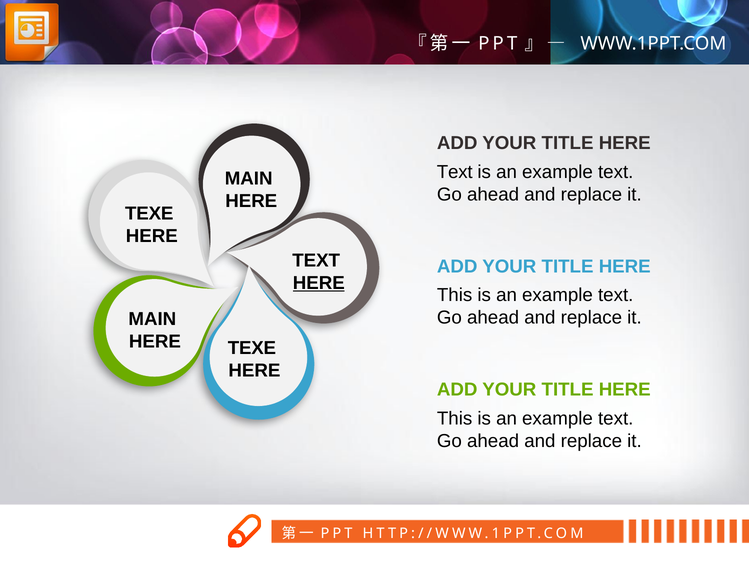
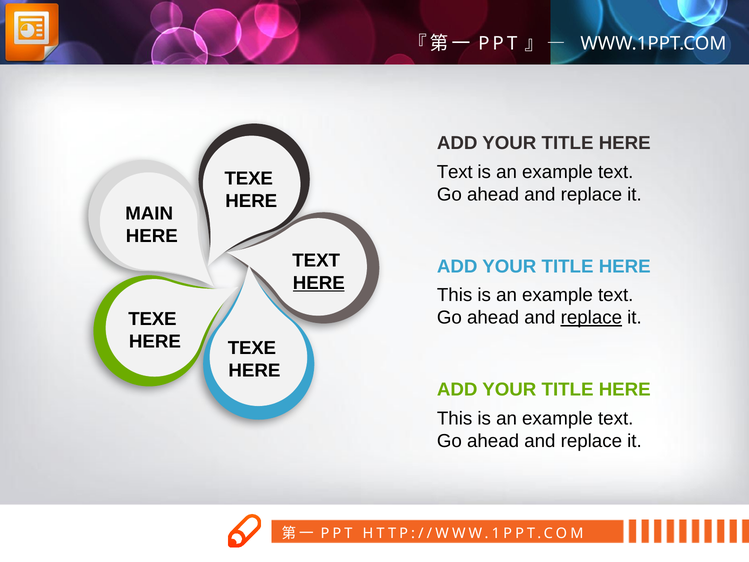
MAIN: MAIN -> TEXE (249, 179)
TEXE: TEXE -> MAIN (149, 214)
replace underline: none -> present (591, 318)
MAIN: MAIN -> TEXE (152, 319)
